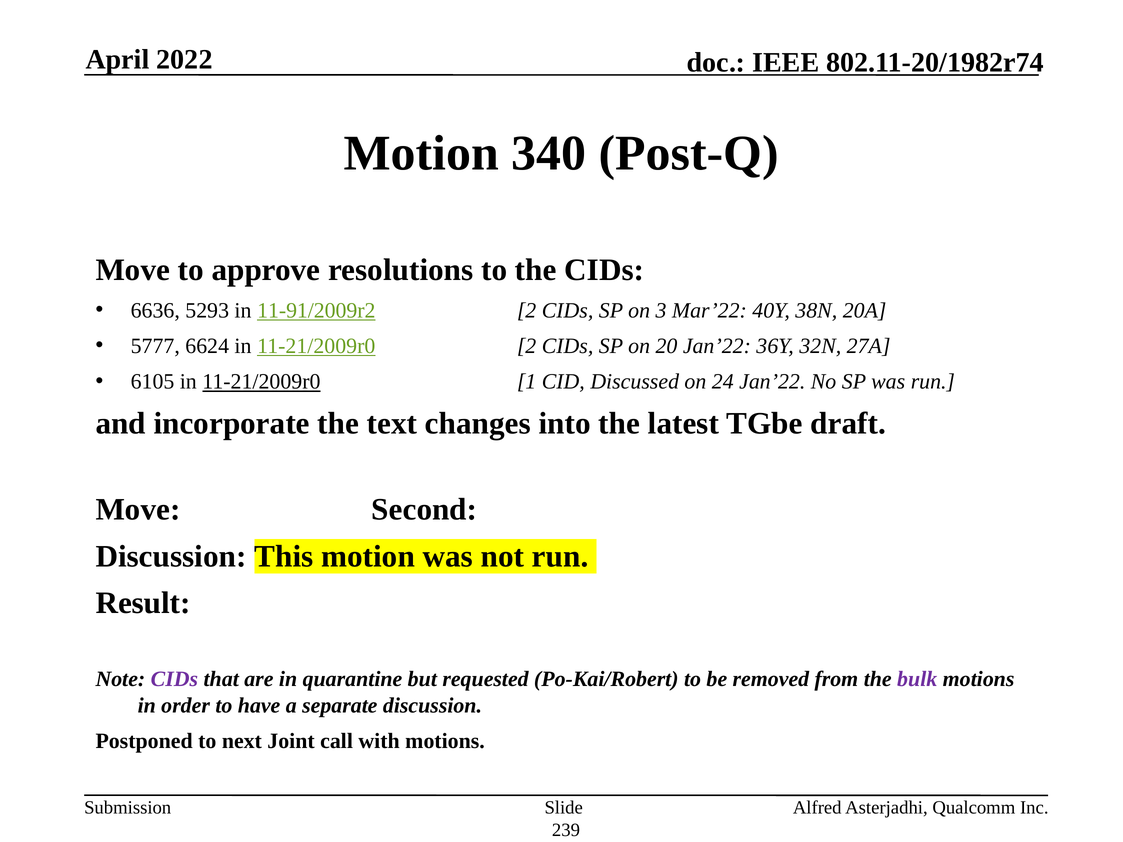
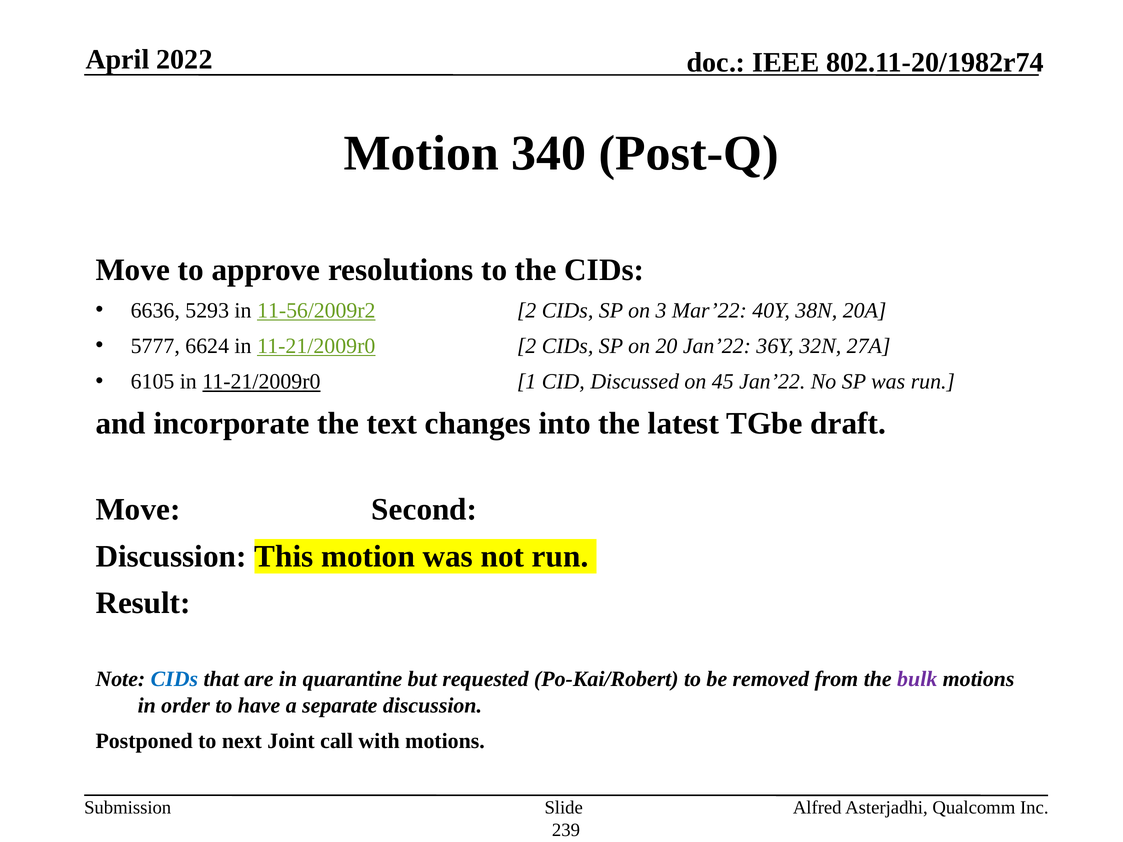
11-91/2009r2: 11-91/2009r2 -> 11-56/2009r2 (316, 310)
24: 24 -> 45 (723, 382)
CIDs colour: purple -> blue (174, 679)
